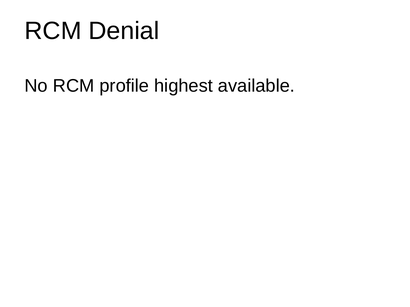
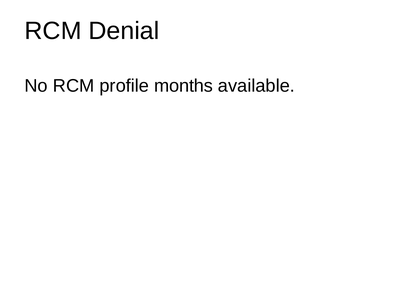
highest: highest -> months (184, 86)
